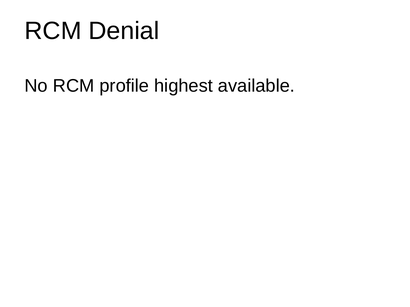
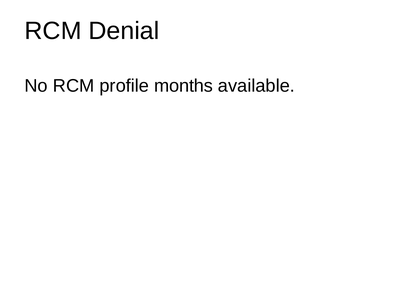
highest: highest -> months (184, 86)
